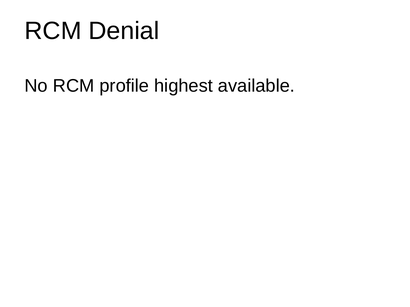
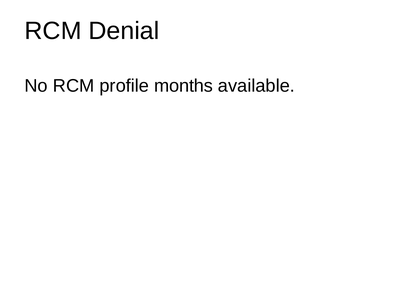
highest: highest -> months (184, 86)
